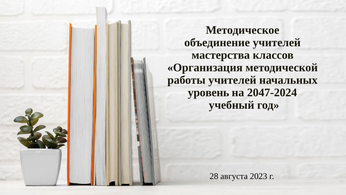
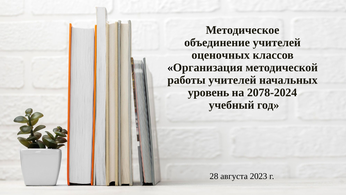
мастерства: мастерства -> оценочных (221, 55)
2047-2024: 2047-2024 -> 2078-2024 (272, 92)
